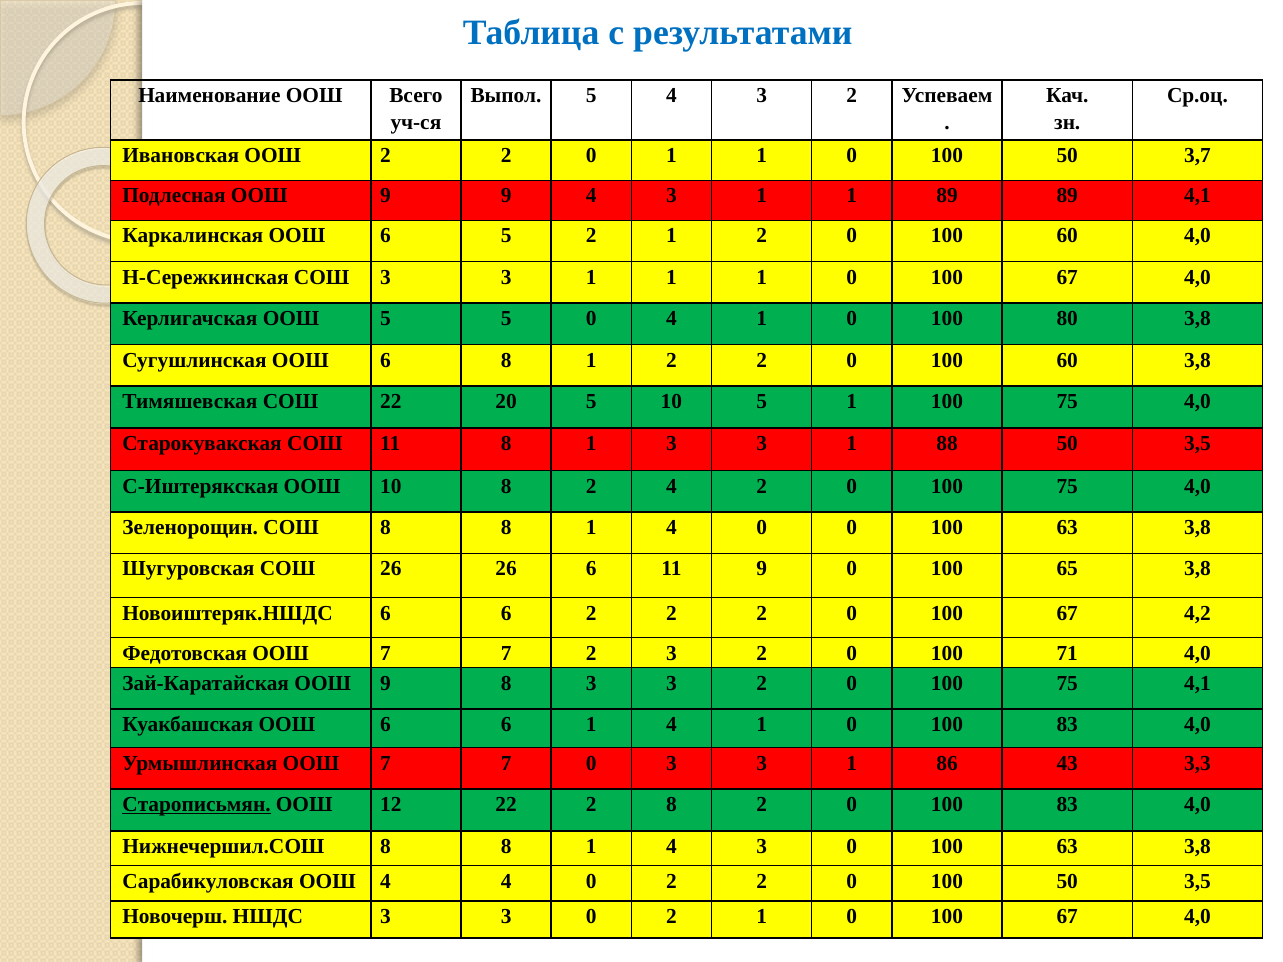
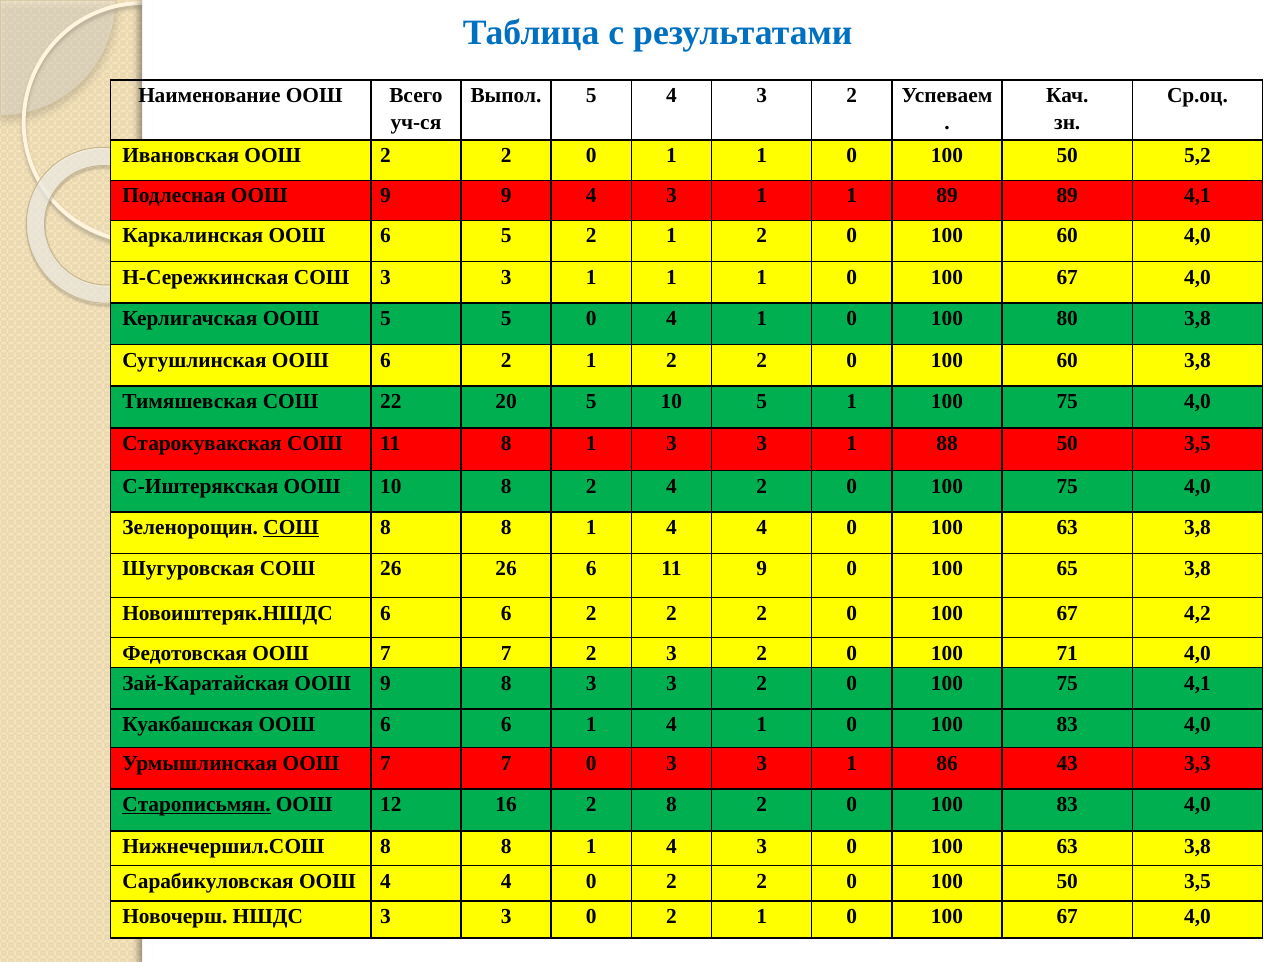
3,7: 3,7 -> 5,2 (1198, 156)
ООШ 6 8: 8 -> 2 (506, 360)
СОШ underline: none -> present (291, 528)
1 4 0: 0 -> 4 (762, 528)
12 22: 22 -> 16 (506, 805)
